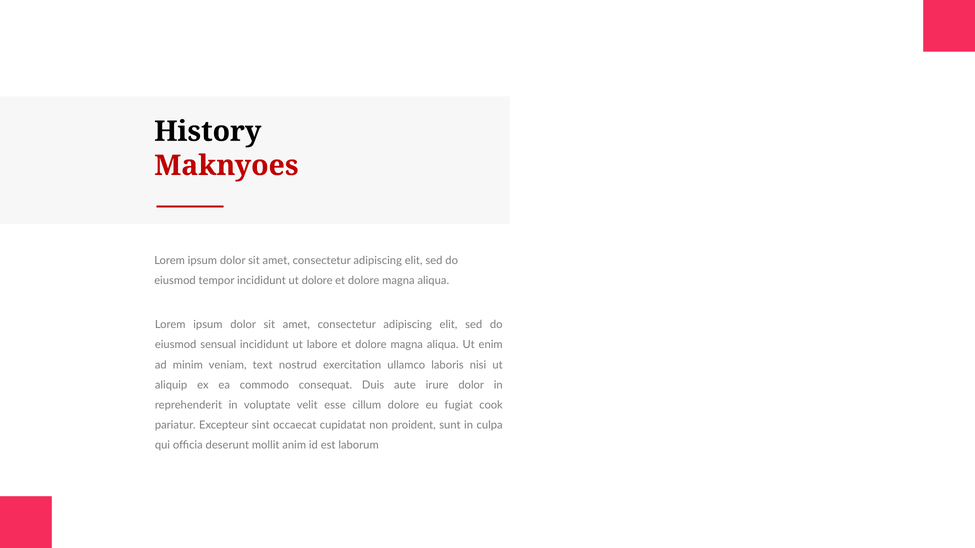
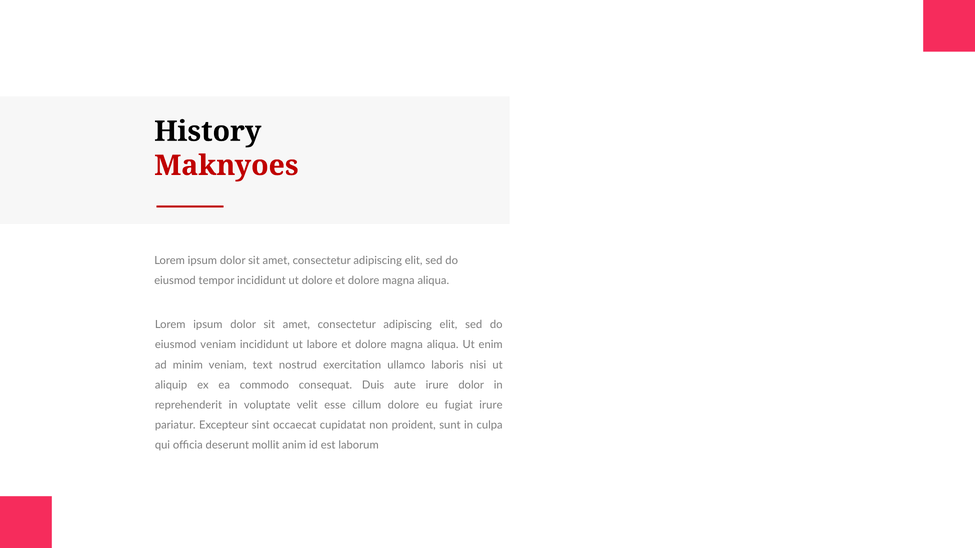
eiusmod sensual: sensual -> veniam (218, 345)
fugiat cook: cook -> irure (491, 405)
